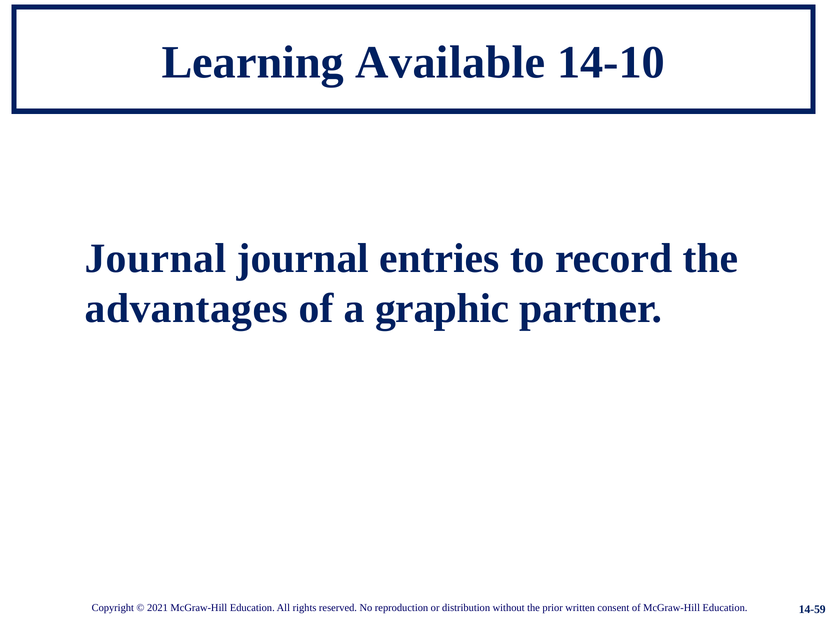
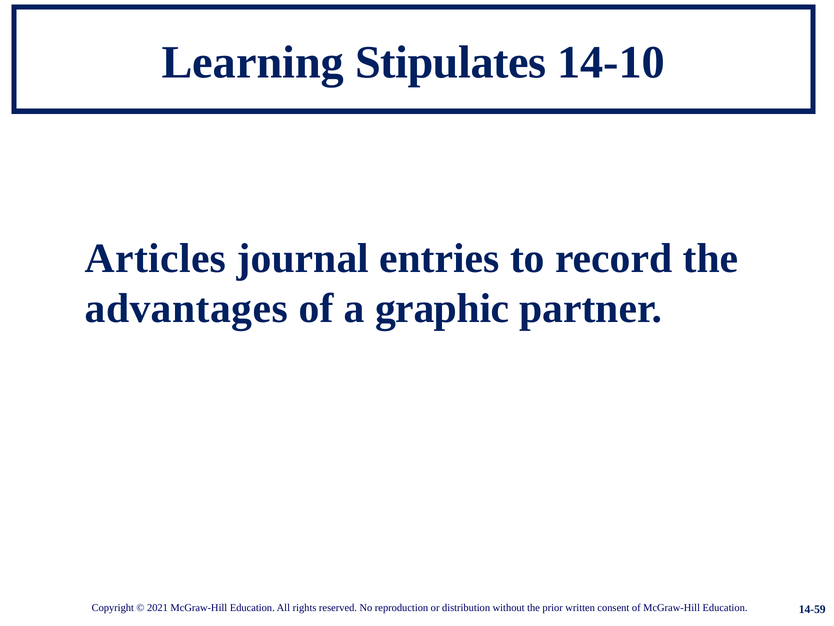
Available: Available -> Stipulates (451, 62)
Journal: Journal -> Articles (155, 258)
